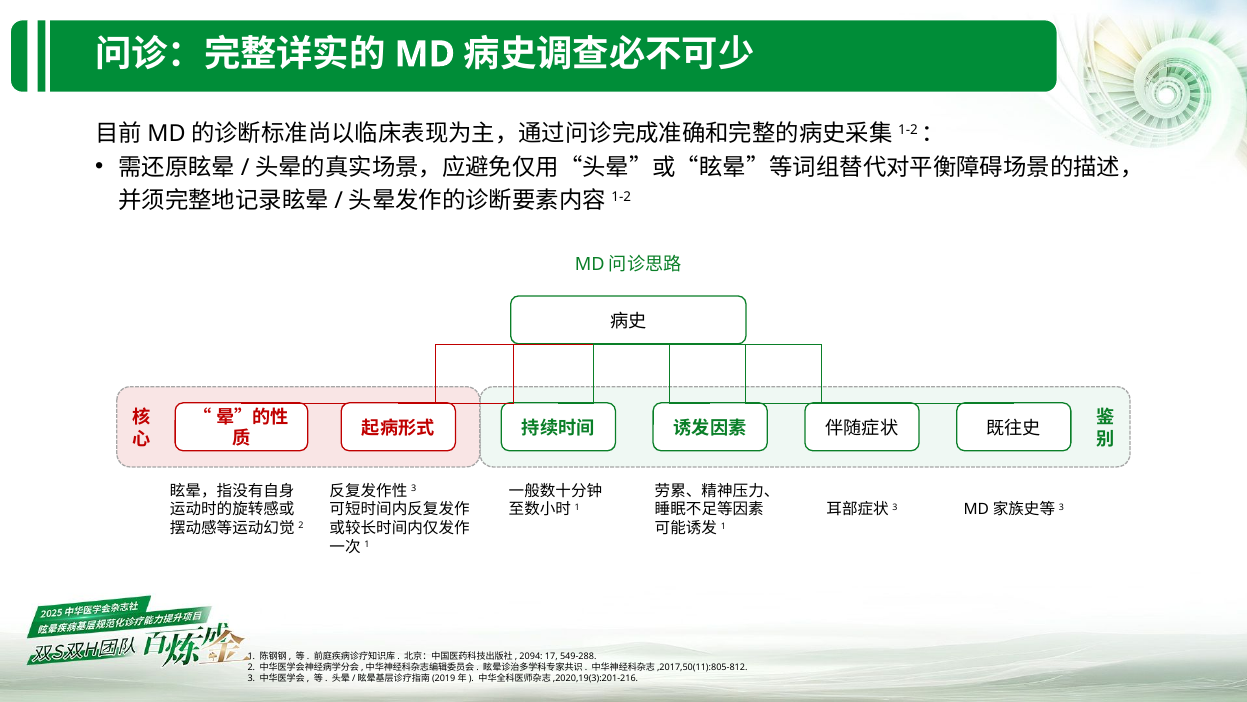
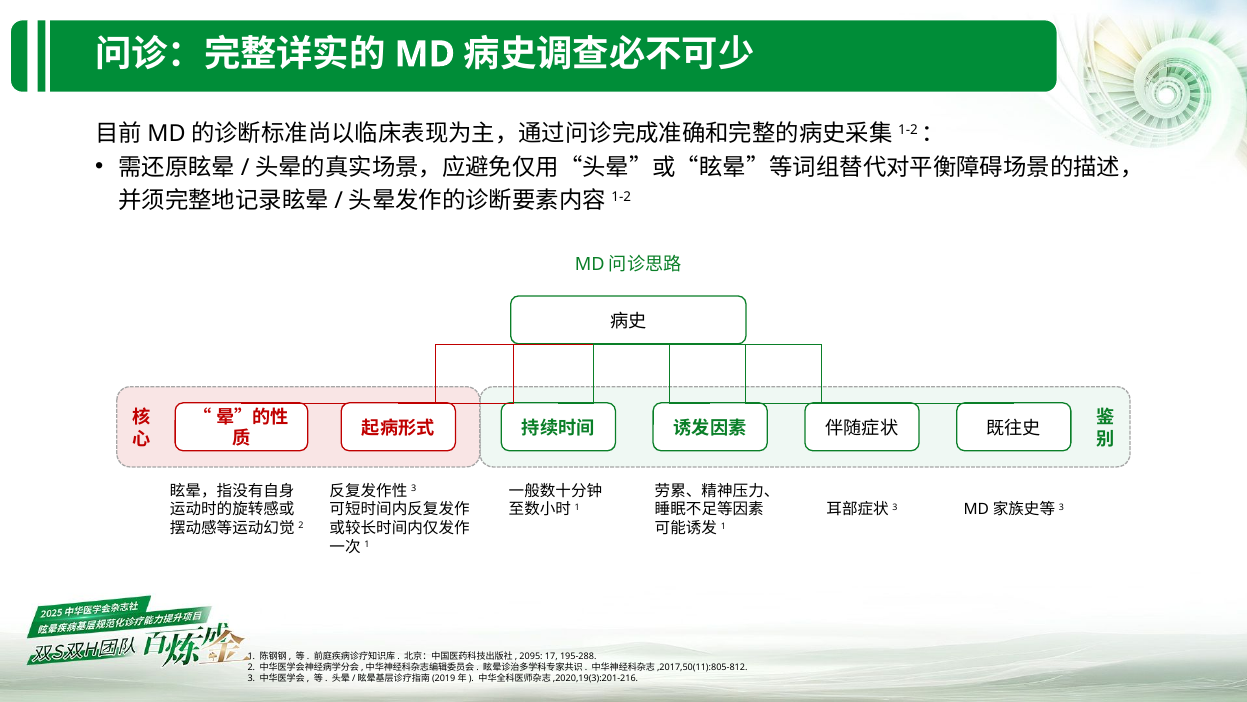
2094: 2094 -> 2095 (531, 656)
549-288: 549-288 -> 195-288 (578, 656)
